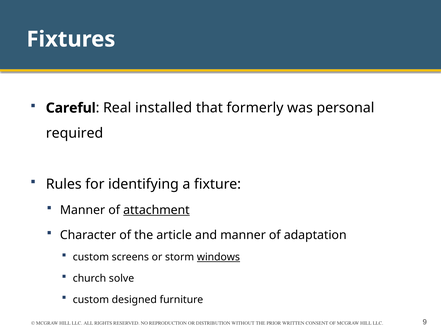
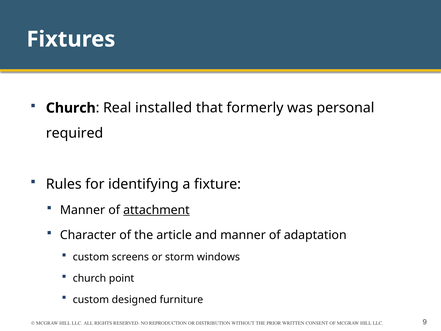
Careful: Careful -> Church (71, 108)
windows underline: present -> none (218, 257)
solve: solve -> point (122, 278)
